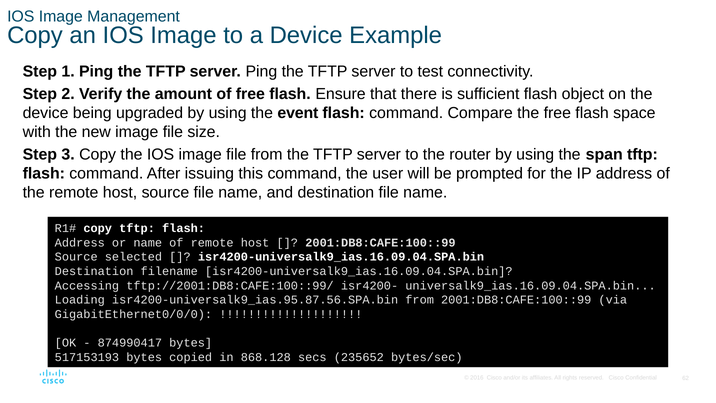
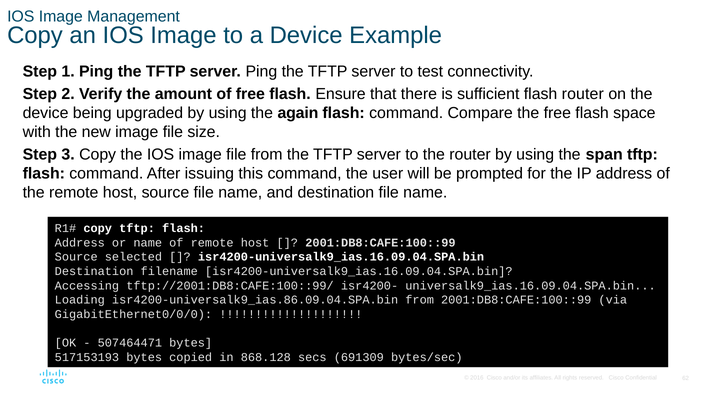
flash object: object -> router (583, 94)
event: event -> again (298, 113)
isr4200-universalk9_ias.95.87.56.SPA.bin: isr4200-universalk9_ias.95.87.56.SPA.bin -> isr4200-universalk9_ias.86.09.04.SPA.bin (255, 300)
874990417: 874990417 -> 507464471 (130, 343)
235652: 235652 -> 691309 (359, 357)
